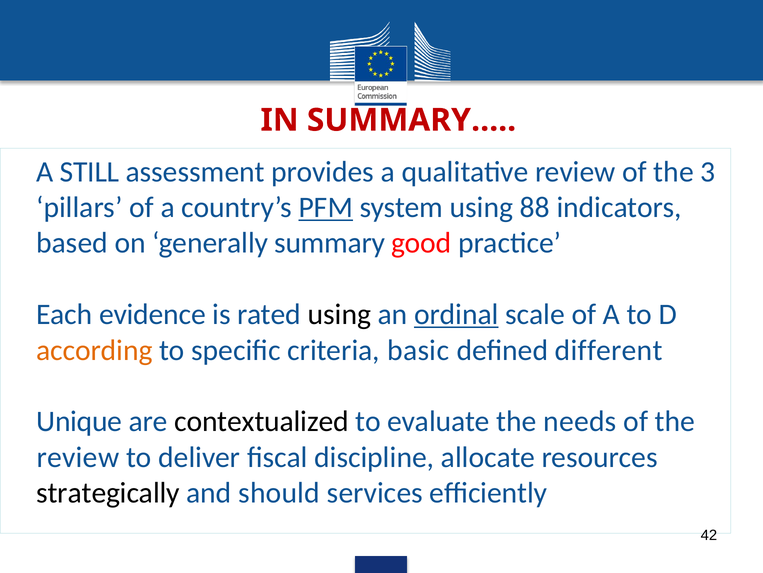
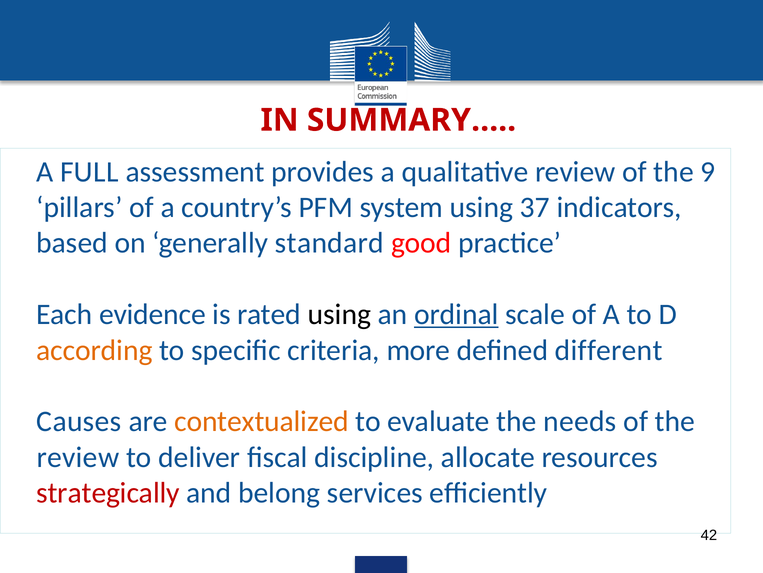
STILL: STILL -> FULL (89, 172)
3: 3 -> 9 (708, 172)
PFM underline: present -> none (326, 207)
88: 88 -> 37 (535, 207)
summary: summary -> standard (329, 243)
basic: basic -> more (418, 350)
Unique: Unique -> Causes (79, 421)
contextualized colour: black -> orange (262, 421)
strategically colour: black -> red (108, 492)
should: should -> belong (279, 492)
